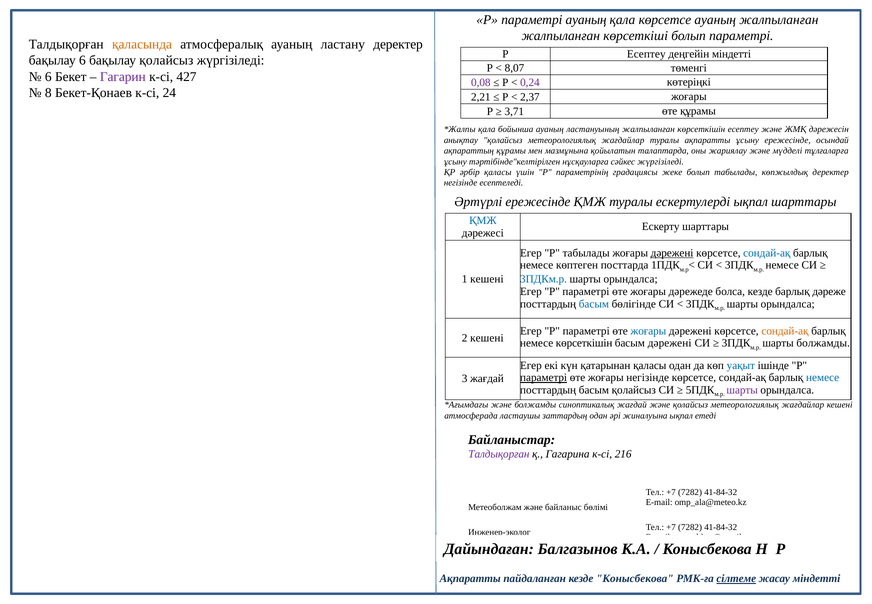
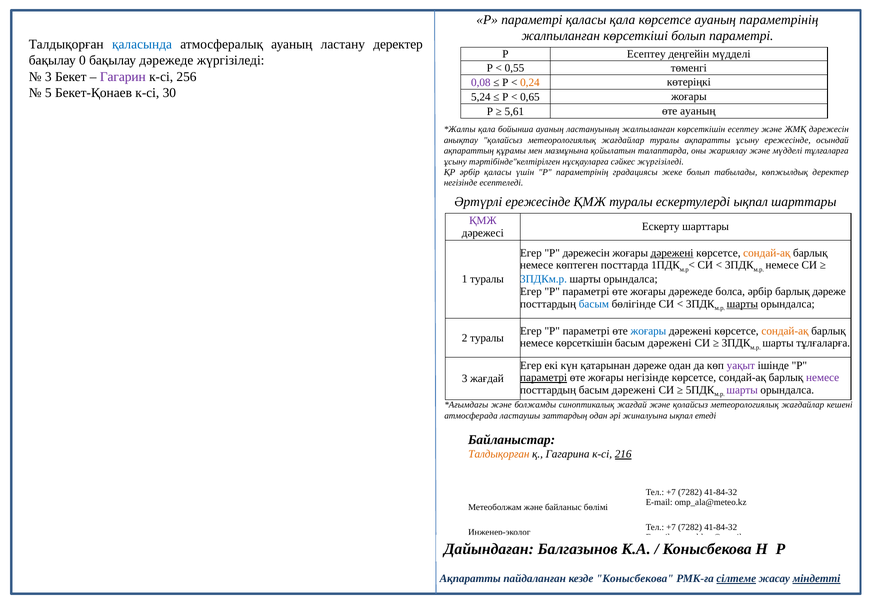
параметрі ауаның: ауаның -> қаласы (586, 20)
ауаның жалпыланған: жалпыланған -> параметрінің (779, 20)
қаласында colour: orange -> blue (142, 44)
деңгейін міндетті: міндетті -> мүдделі (731, 54)
бақылау 6: 6 -> 0 (82, 60)
бақылау қолайсыз: қолайсыз -> дәрежеде (166, 60)
8,07: 8,07 -> 0,55 (514, 68)
6: 6 -> 3 (48, 77)
427: 427 -> 256 (187, 77)
0,24 colour: purple -> orange (530, 83)
8: 8 -> 5 (48, 93)
24: 24 -> 30 (169, 93)
2,21: 2,21 -> 5,24 (481, 97)
2,37: 2,37 -> 0,65 (530, 97)
3,71: 3,71 -> 5,61 (514, 111)
өте құрамы: құрамы -> ауаның (698, 111)
ҚМЖ colour: blue -> purple (483, 220)
Р табылады: табылады -> дәрежесін (586, 253)
сондай-ақ colour: blue -> orange (767, 253)
1 кешені: кешені -> туралы (487, 279)
болса кезде: кезде -> әрбір (760, 291)
шарты underline: none -> present (742, 304)
2 кешені: кешені -> туралы (487, 338)
шарты болжамды: болжамды -> тұлғаларға (823, 343)
қатарынан қаласы: қаласы -> дәреже (650, 365)
уақыт colour: blue -> purple (741, 365)
немесе colour: blue -> purple (823, 377)
посттардың басым қолайсыз: қолайсыз -> дәрежені (634, 390)
Талдықорған colour: purple -> orange (499, 454)
216 underline: none -> present (623, 454)
міндетті underline: none -> present (816, 578)
